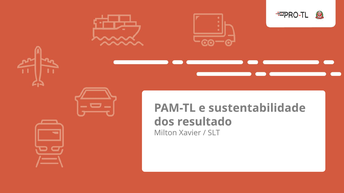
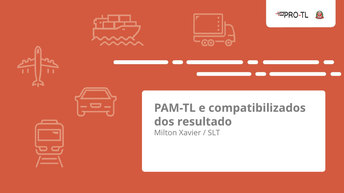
sustentabilidade: sustentabilidade -> compatibilizados (257, 108)
